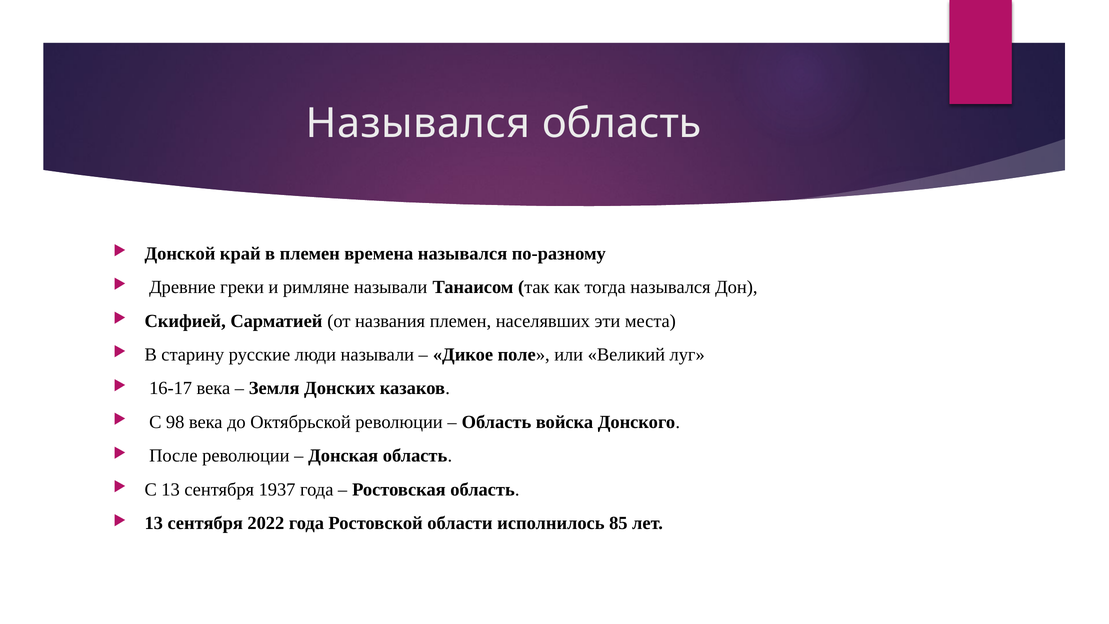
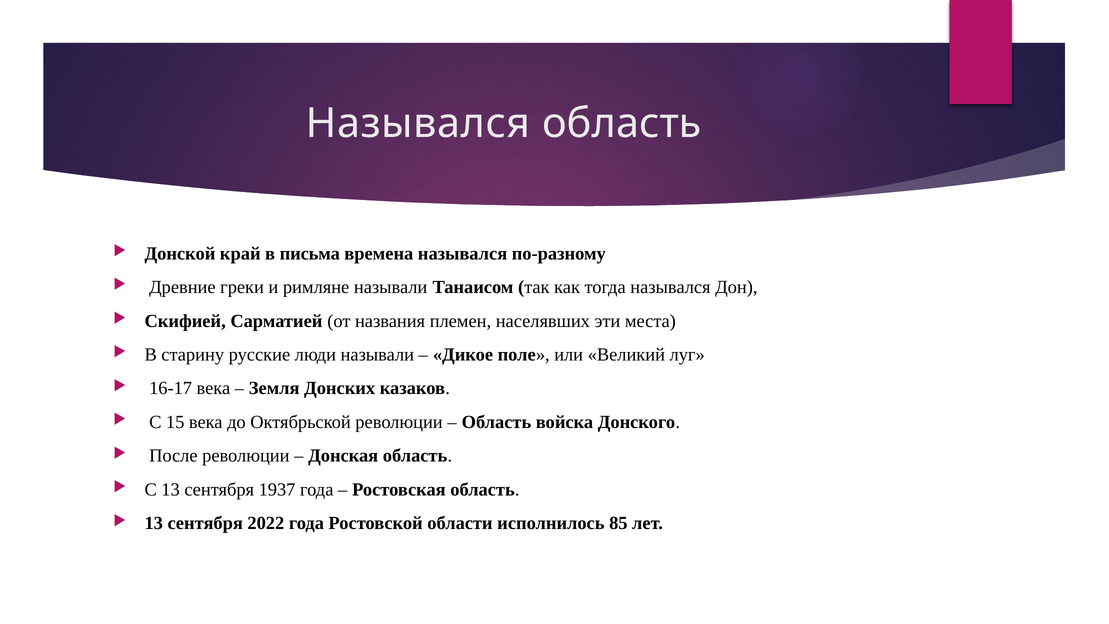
в племен: племен -> письма (310, 253)
98: 98 -> 15 (175, 422)
